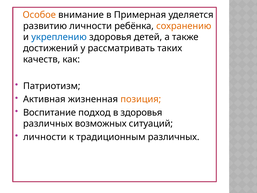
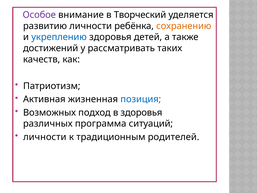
Особое colour: orange -> purple (39, 15)
Примерная: Примерная -> Творческий (140, 15)
позиция colour: orange -> blue (141, 99)
Воспитание: Воспитание -> Возможных (50, 112)
возможных: возможных -> программа (101, 124)
традиционным различных: различных -> родителей (174, 137)
